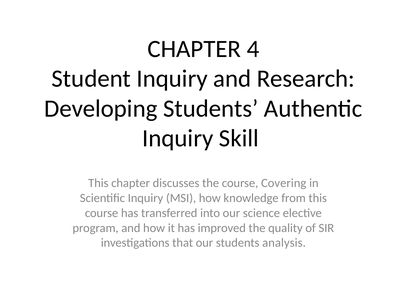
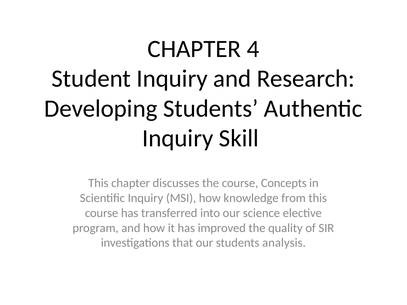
Covering: Covering -> Concepts (284, 183)
